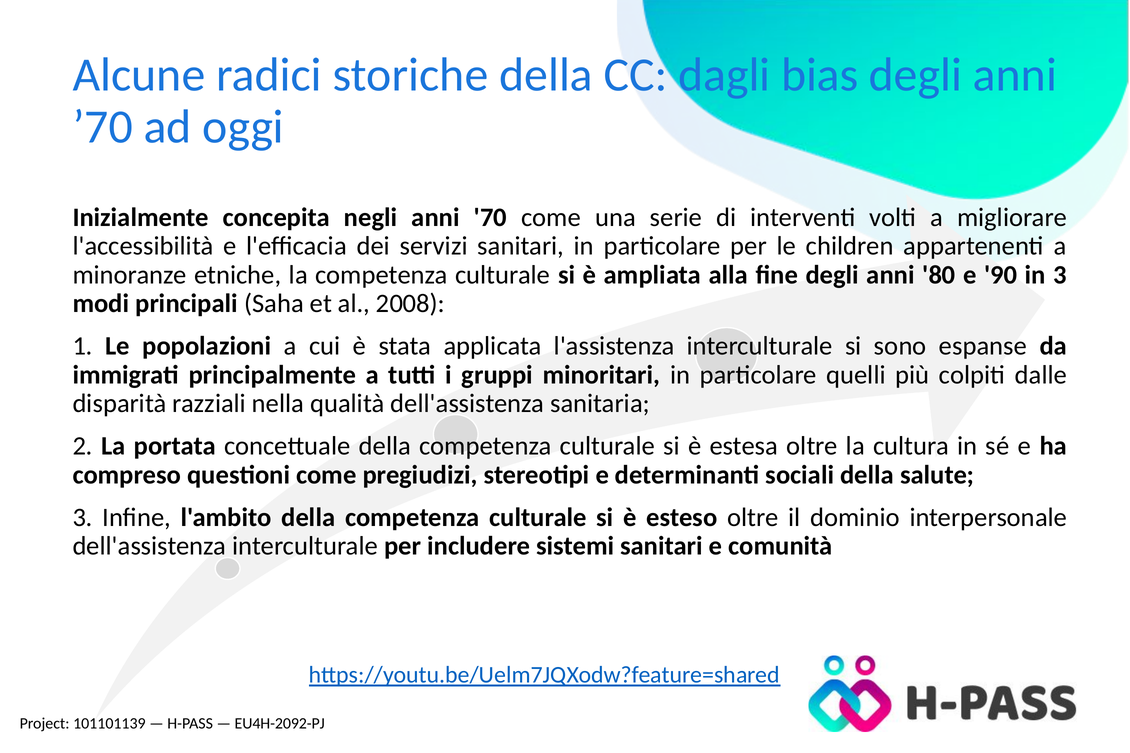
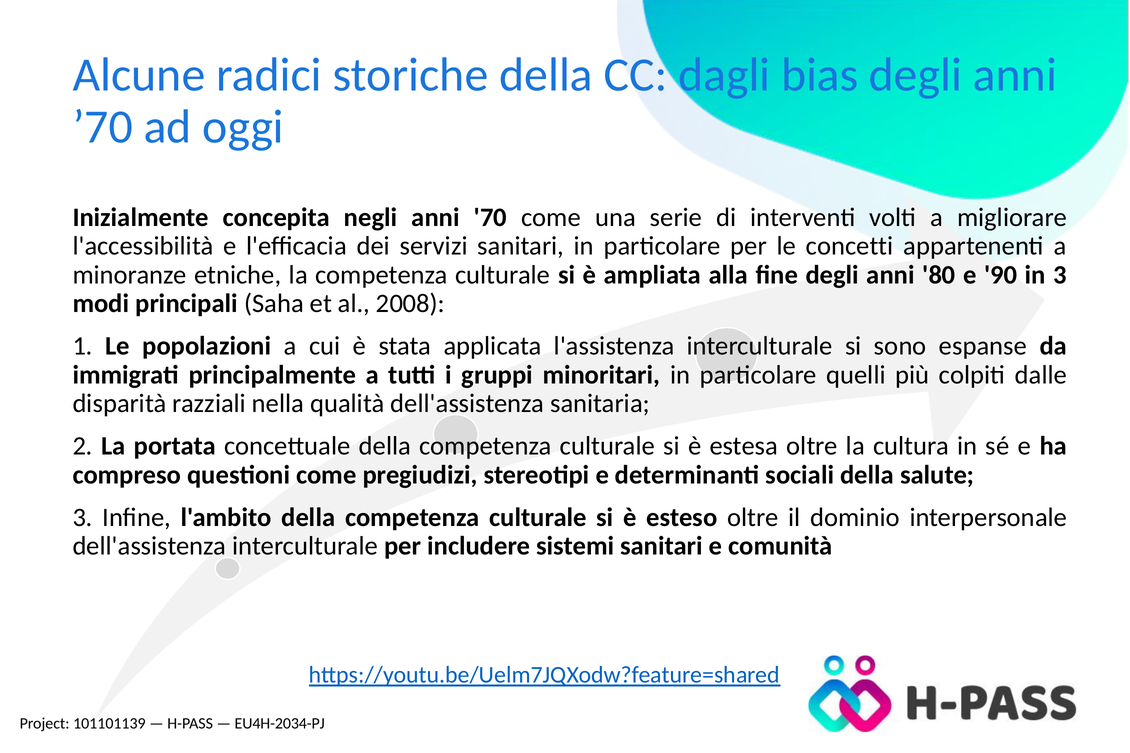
children: children -> concetti (850, 246)
EU4H-2092-PJ: EU4H-2092-PJ -> EU4H-2034-PJ (280, 724)
